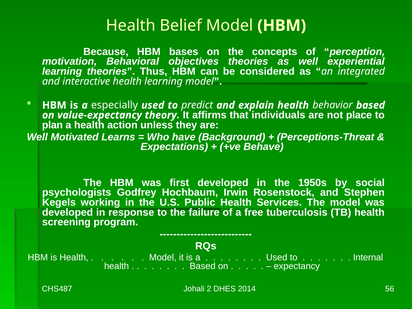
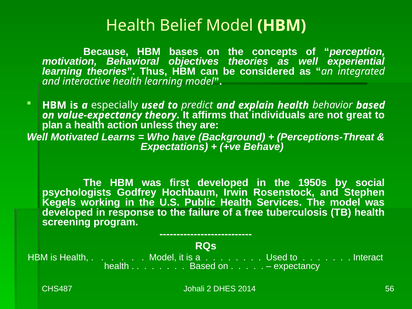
place: place -> great (359, 115)
Internal: Internal -> Interact (368, 257)
